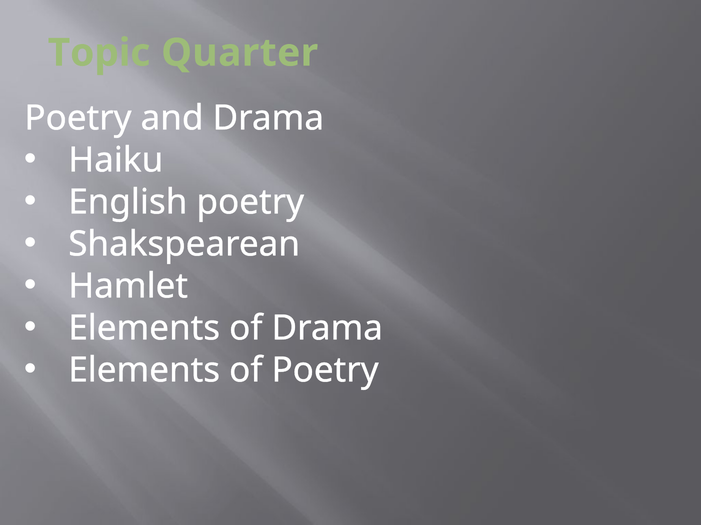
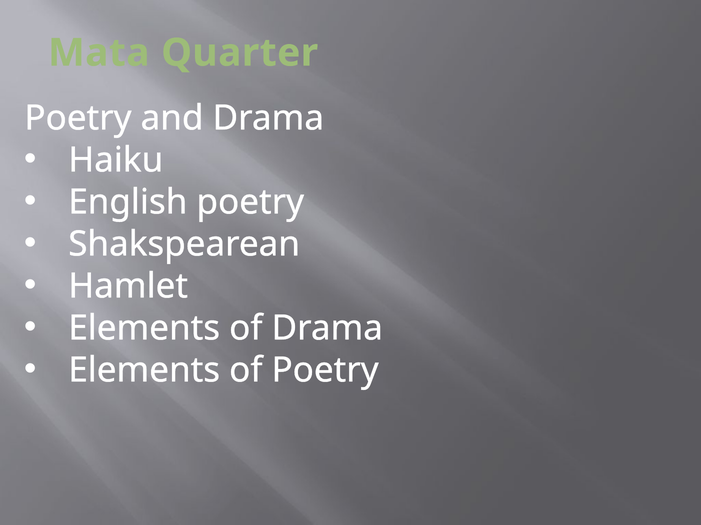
Topic: Topic -> Mata (99, 53)
